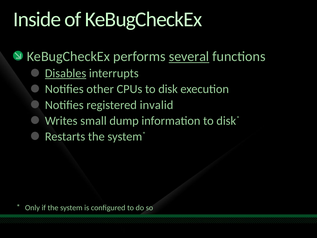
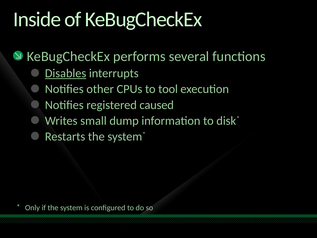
several underline: present -> none (189, 57)
disk: disk -> tool (168, 89)
invalid: invalid -> caused (157, 105)
